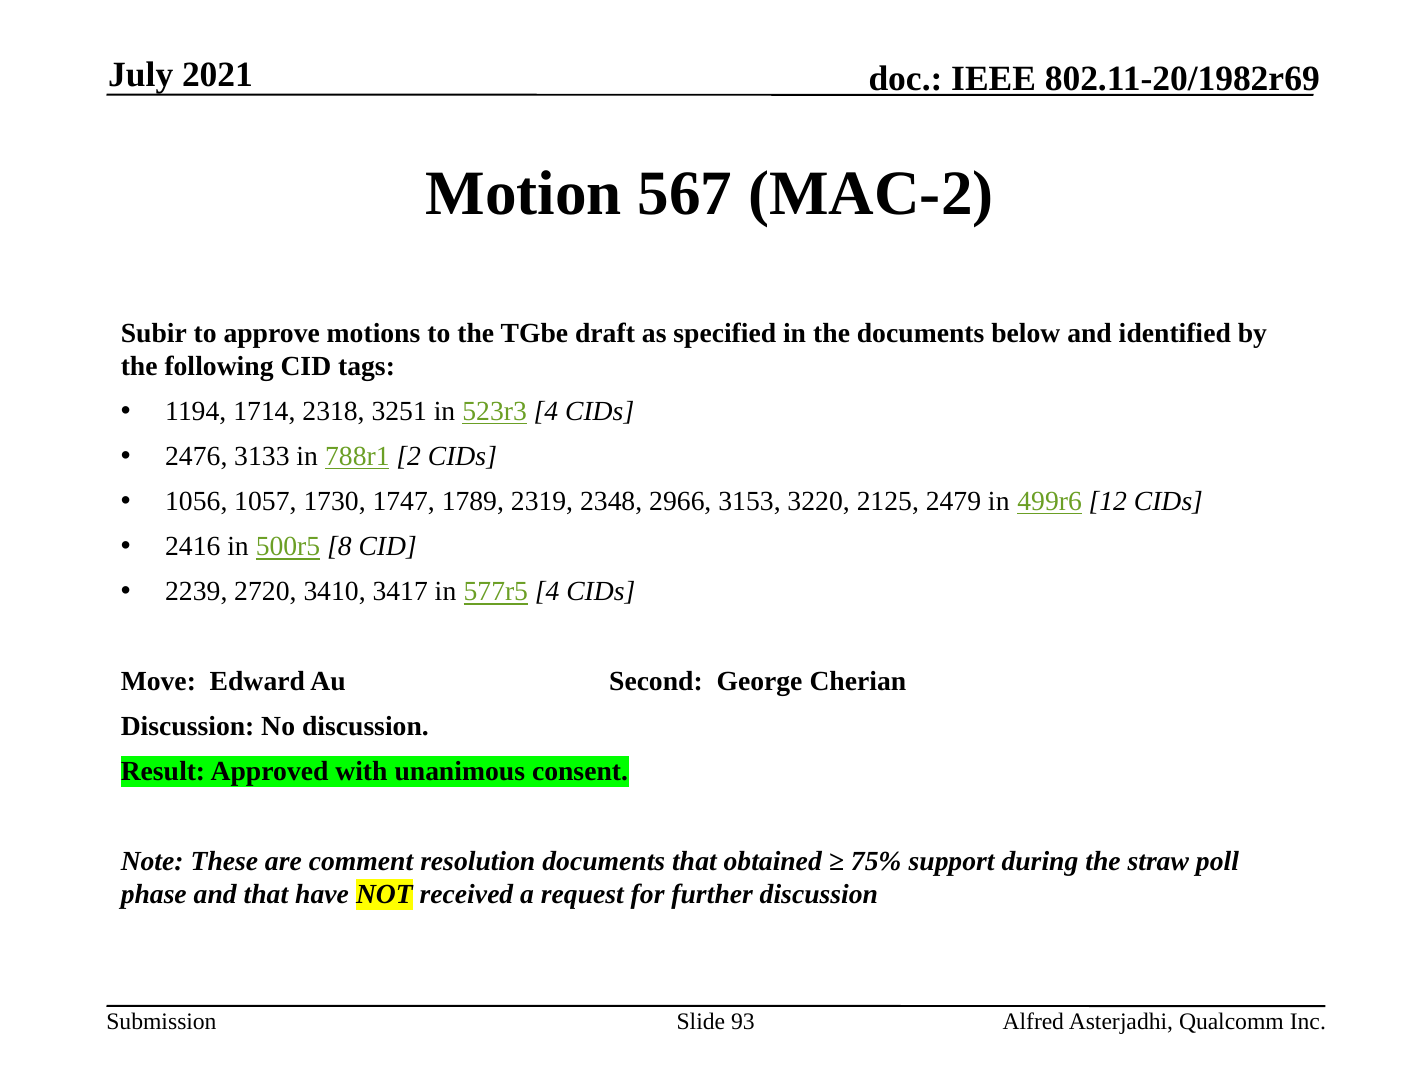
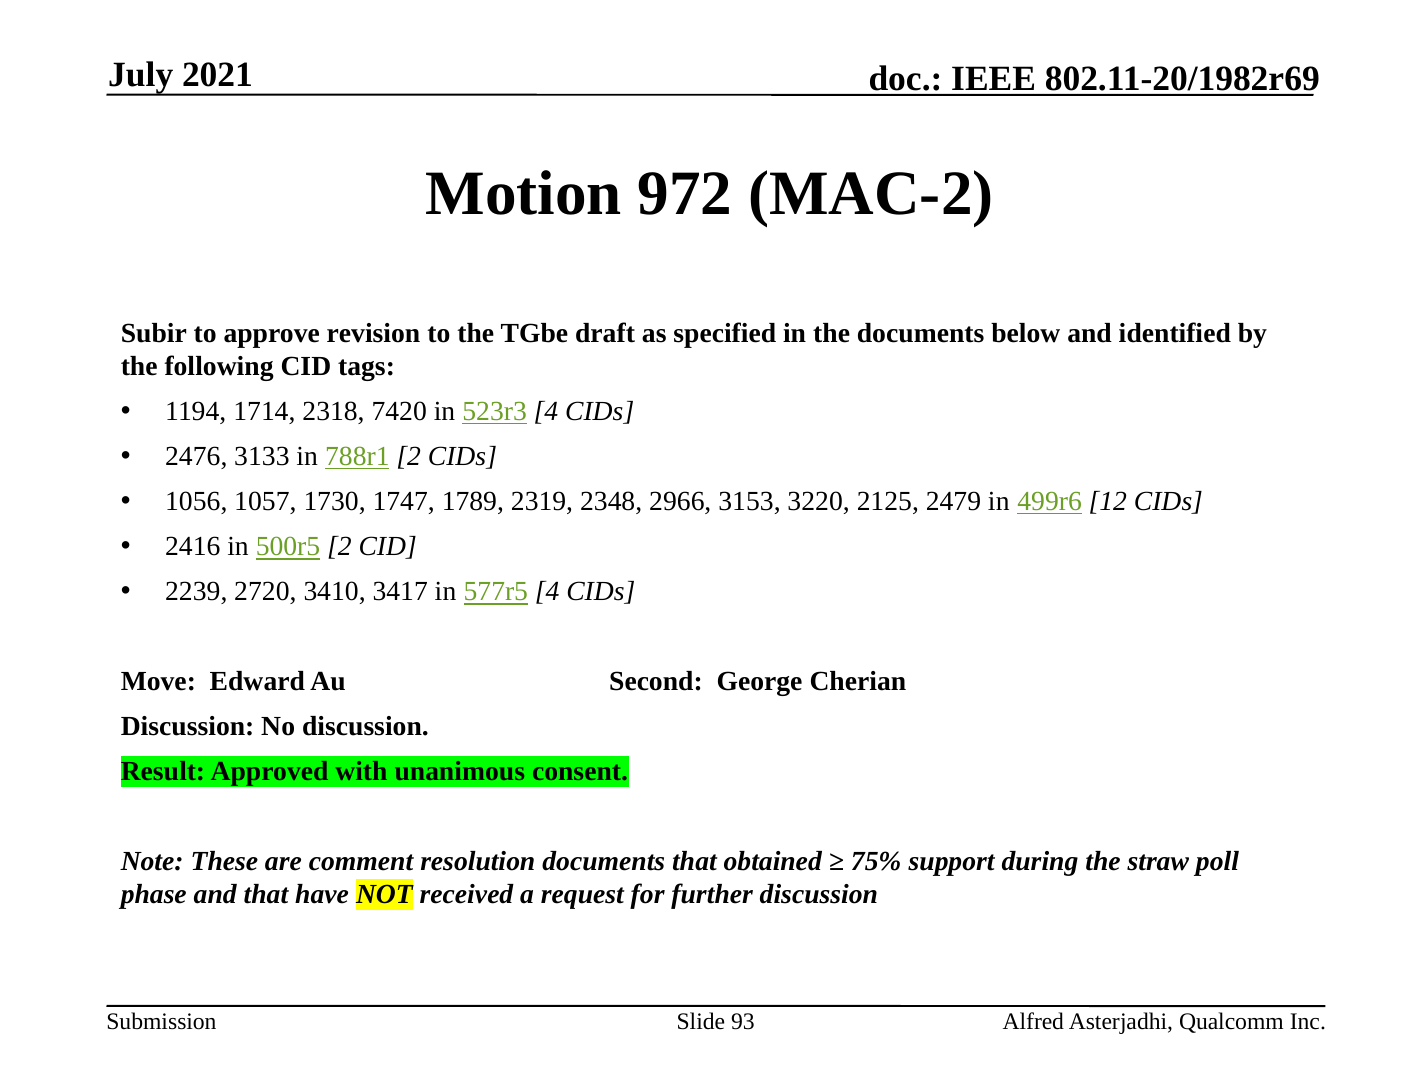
567: 567 -> 972 (685, 194)
motions: motions -> revision (374, 333)
3251: 3251 -> 7420 (399, 411)
500r5 8: 8 -> 2 (339, 546)
